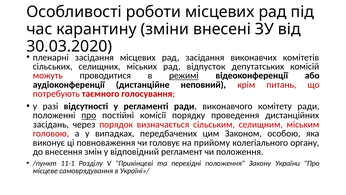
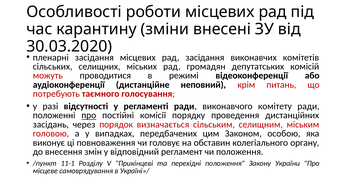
відпусток: відпусток -> громадян (206, 66)
режимі underline: present -> none (184, 76)
прийому: прийому -> обставин (212, 142)
